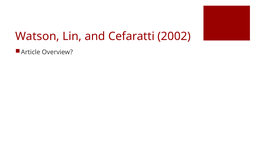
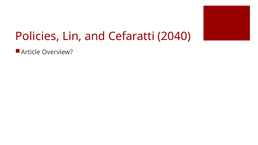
Watson: Watson -> Policies (37, 36)
2002: 2002 -> 2040 (174, 36)
